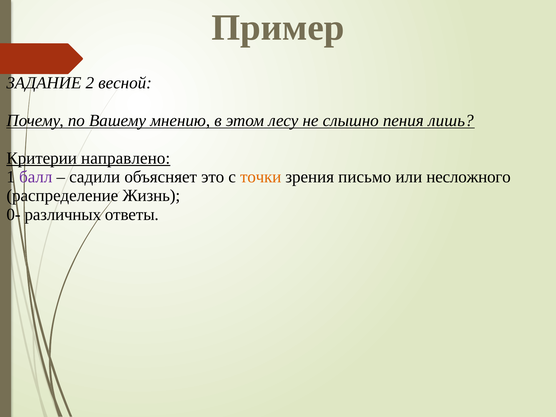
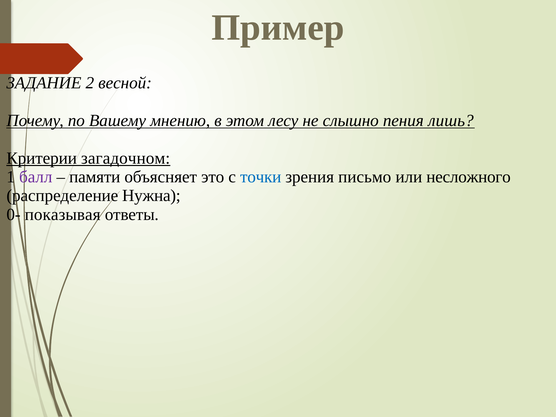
направлено: направлено -> загадочном (126, 158)
садили: садили -> памяти (95, 177)
точки colour: orange -> blue (261, 177)
Жизнь: Жизнь -> Нужна (151, 196)
различных: различных -> показывая (63, 214)
